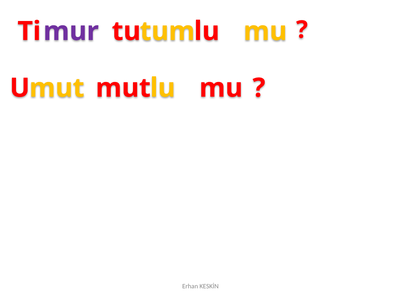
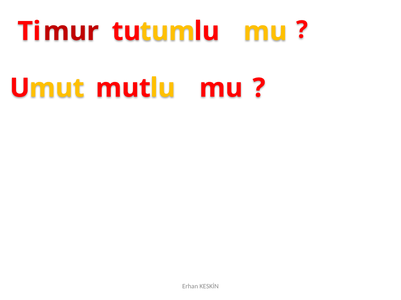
mur colour: purple -> red (71, 31)
